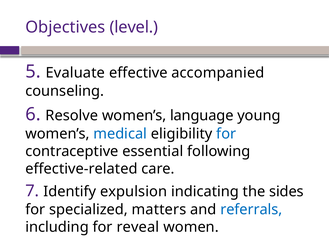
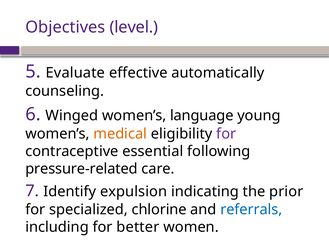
accompanied: accompanied -> automatically (218, 73)
Resolve: Resolve -> Winged (72, 115)
medical colour: blue -> orange (120, 134)
for colour: blue -> purple (226, 134)
effective-related: effective-related -> pressure-related (82, 169)
sides: sides -> prior (286, 191)
matters: matters -> chlorine (159, 209)
reveal: reveal -> better (138, 227)
